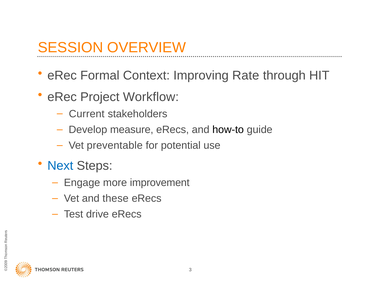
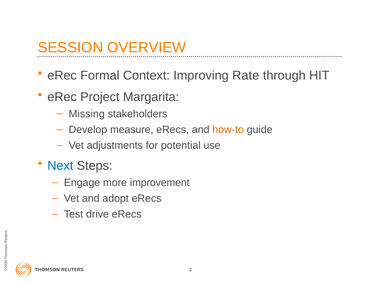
Workflow: Workflow -> Margarita (151, 97)
Current: Current -> Missing (87, 114)
how-to colour: black -> orange (228, 129)
preventable: preventable -> adjustments (115, 145)
these: these -> adopt (116, 198)
